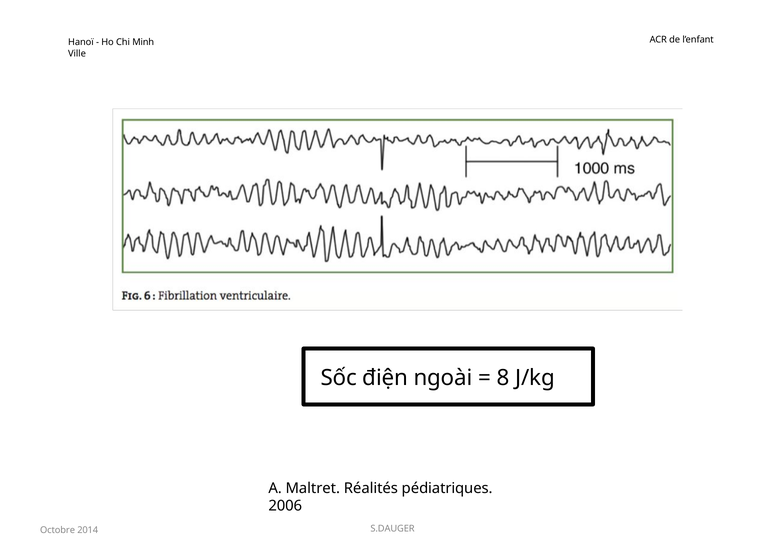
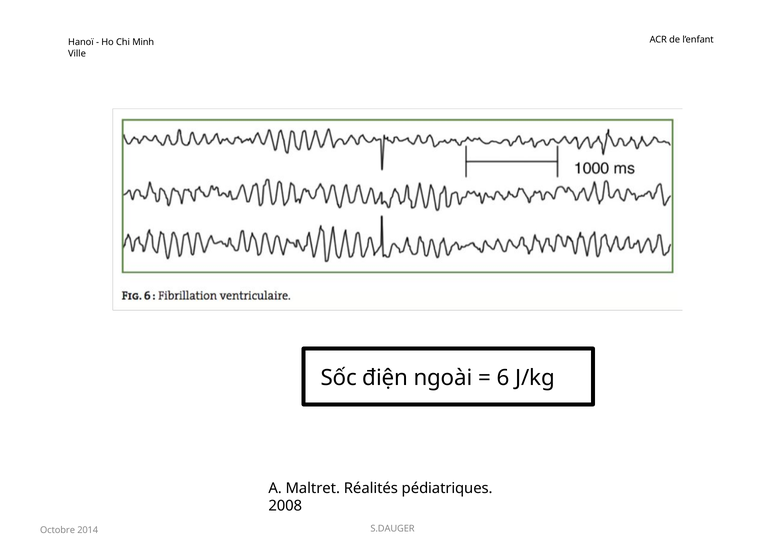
8: 8 -> 6 (503, 378)
2006: 2006 -> 2008 (285, 506)
